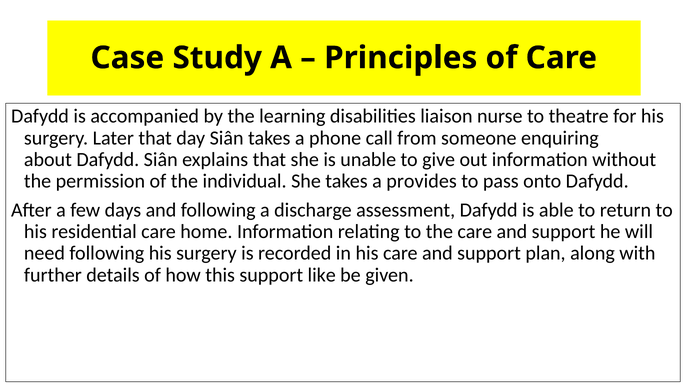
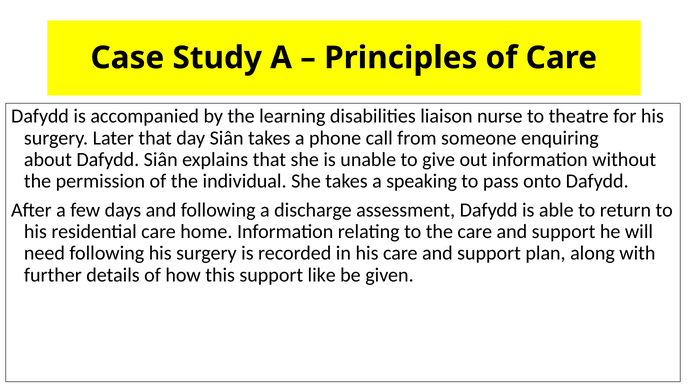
provides: provides -> speaking (422, 181)
